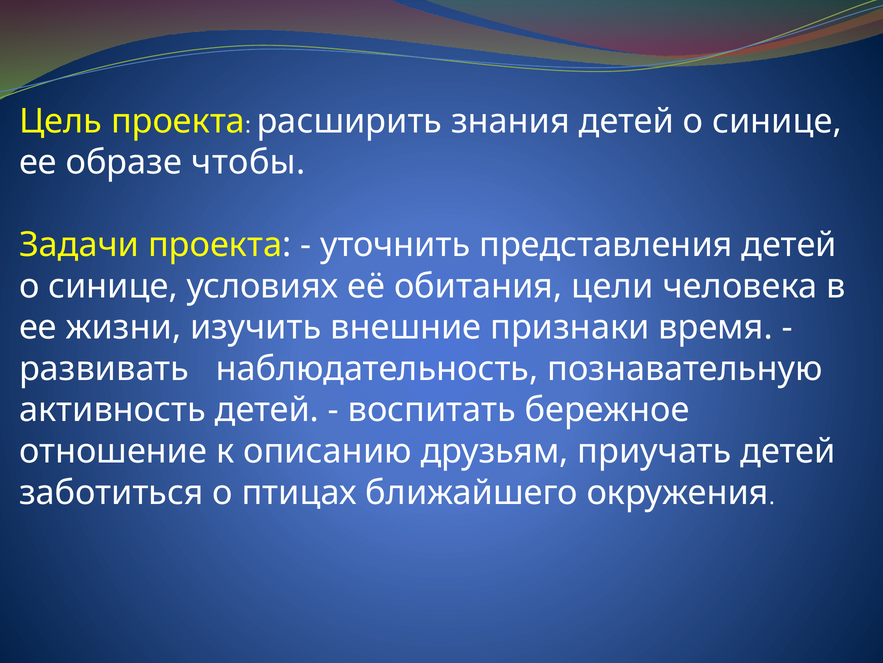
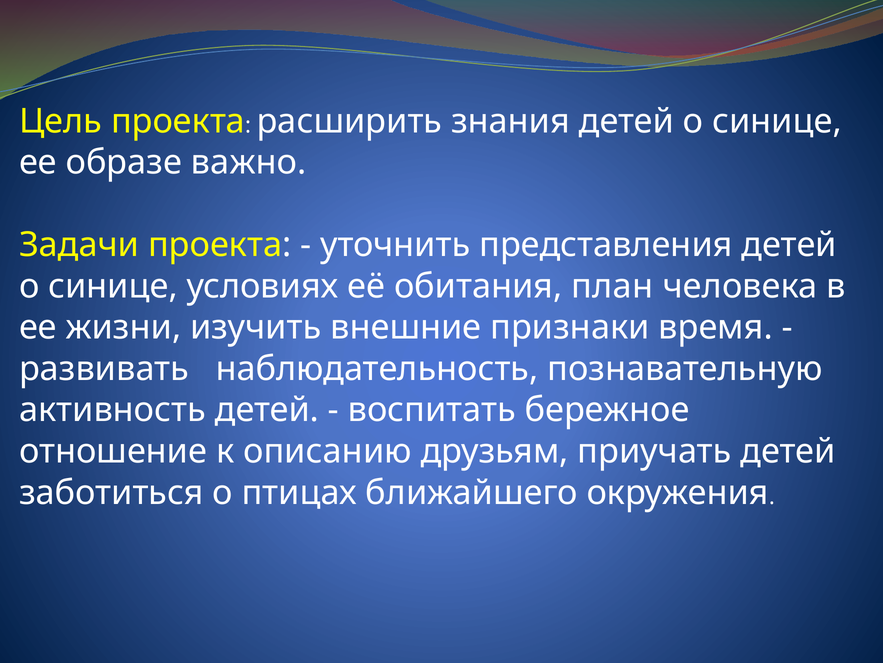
чтобы: чтобы -> важно (249, 162)
цели: цели -> план (612, 286)
